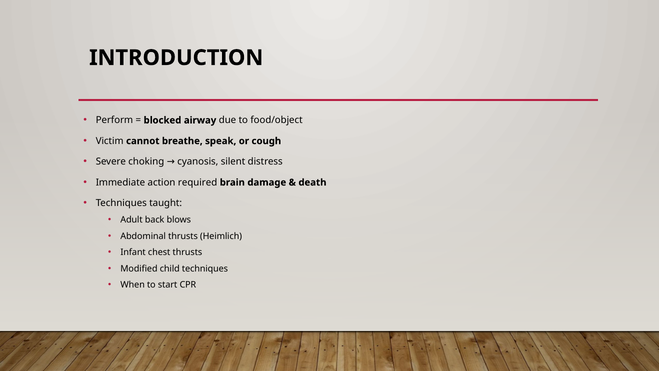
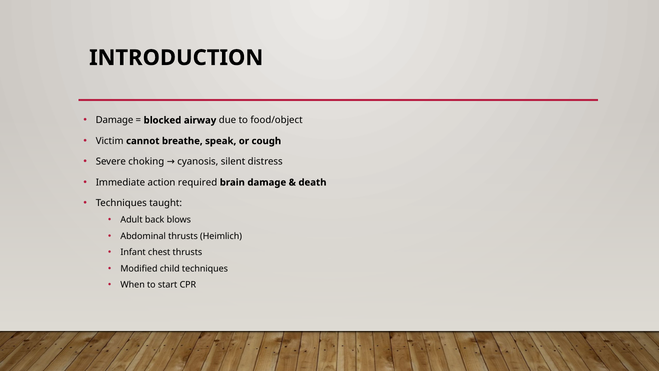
Perform: Perform -> Damage (114, 120)
